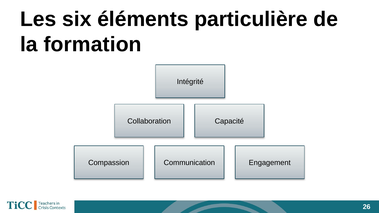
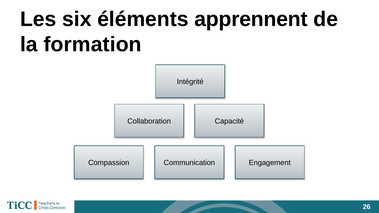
particulière: particulière -> apprennent (251, 19)
